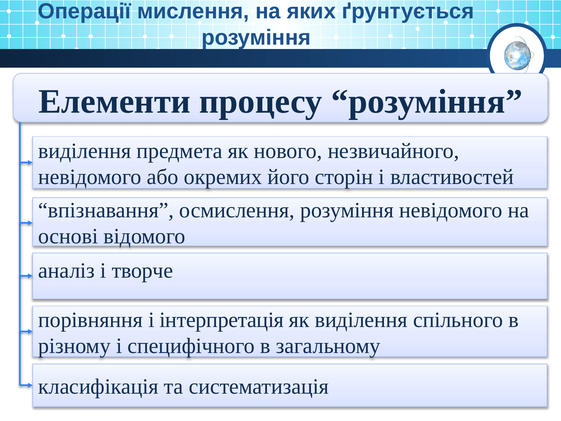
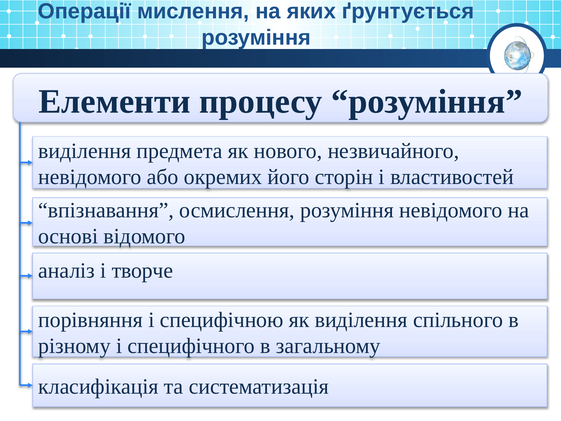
інтерпретація: інтерпретація -> специфічною (222, 320)
